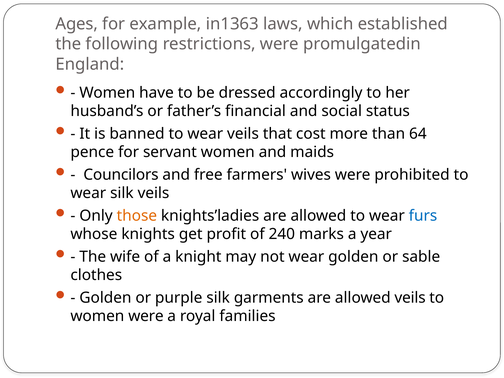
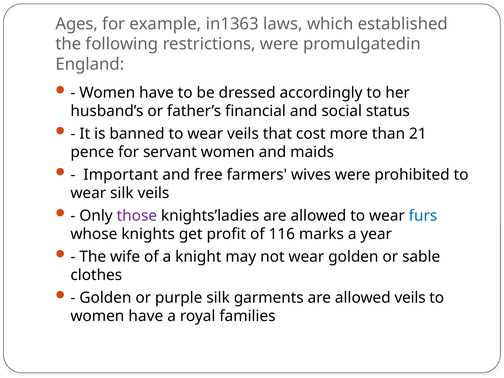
64: 64 -> 21 (418, 134)
Councilors: Councilors -> Important (121, 175)
those colour: orange -> purple (137, 216)
240: 240 -> 116 (282, 234)
were: were -> have (146, 316)
